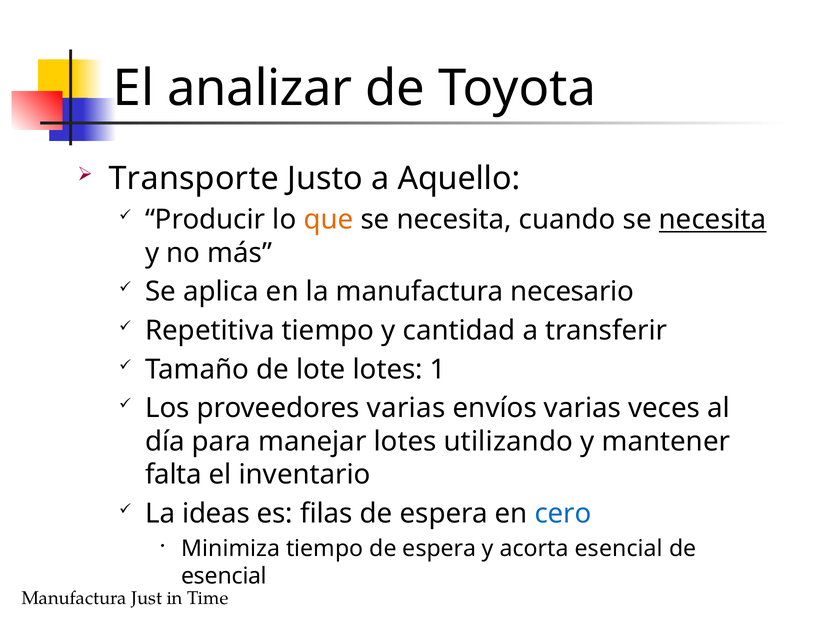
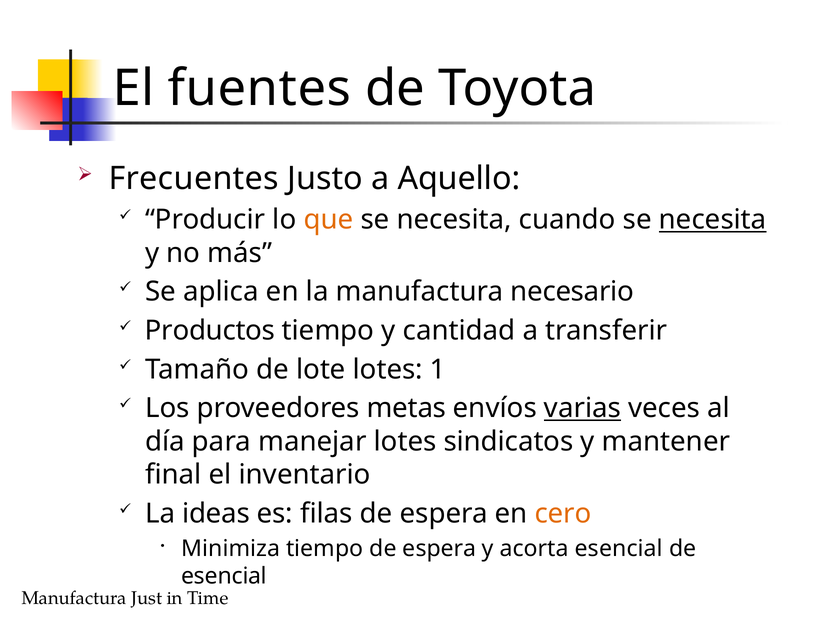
analizar: analizar -> fuentes (259, 88)
Transporte: Transporte -> Frecuentes (194, 178)
Repetitiva: Repetitiva -> Productos (210, 330)
proveedores varias: varias -> metas (406, 408)
varias underline: none -> present (582, 408)
utilizando: utilizando -> sindicatos (509, 441)
falta: falta -> final (173, 474)
cero colour: blue -> orange (563, 513)
